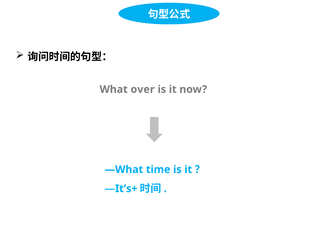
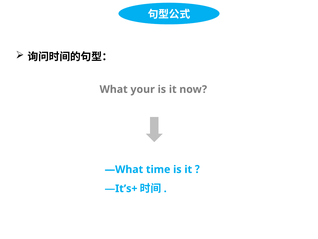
over: over -> your (143, 89)
